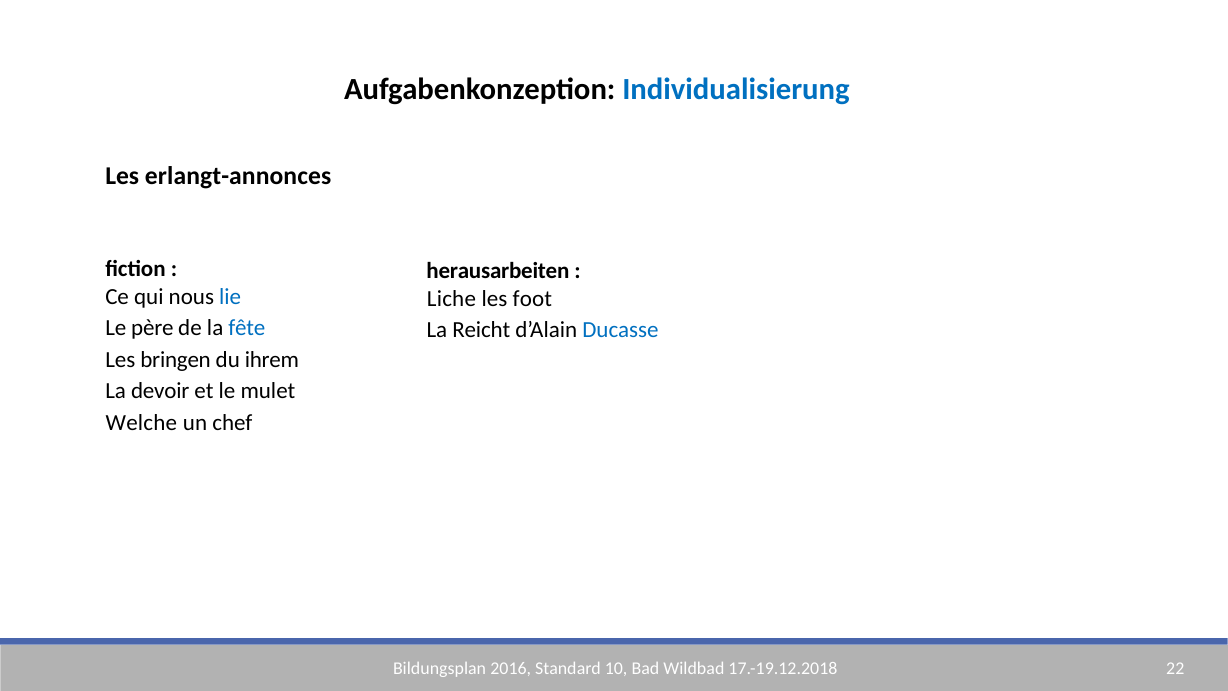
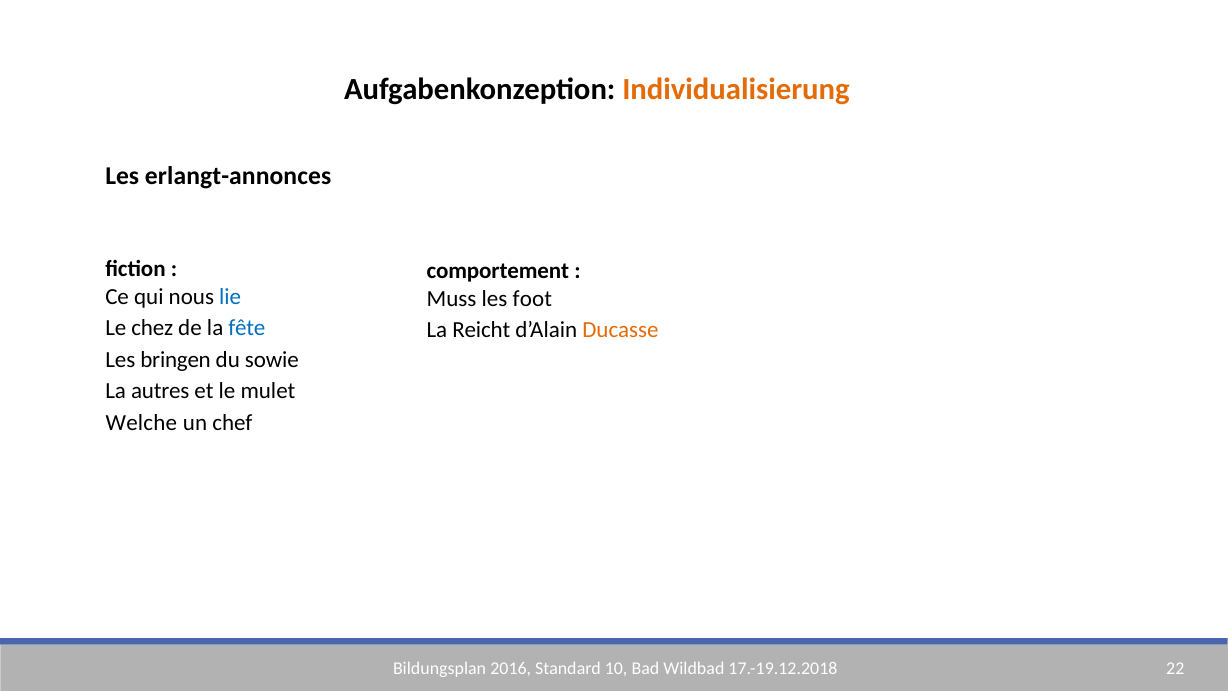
Individualisierung colour: blue -> orange (736, 89)
herausarbeiten: herausarbeiten -> comportement (498, 271)
Liche: Liche -> Muss (452, 298)
père: père -> chez (152, 328)
Ducasse colour: blue -> orange (620, 330)
ihrem: ihrem -> sowie (272, 359)
devoir: devoir -> autres (160, 391)
